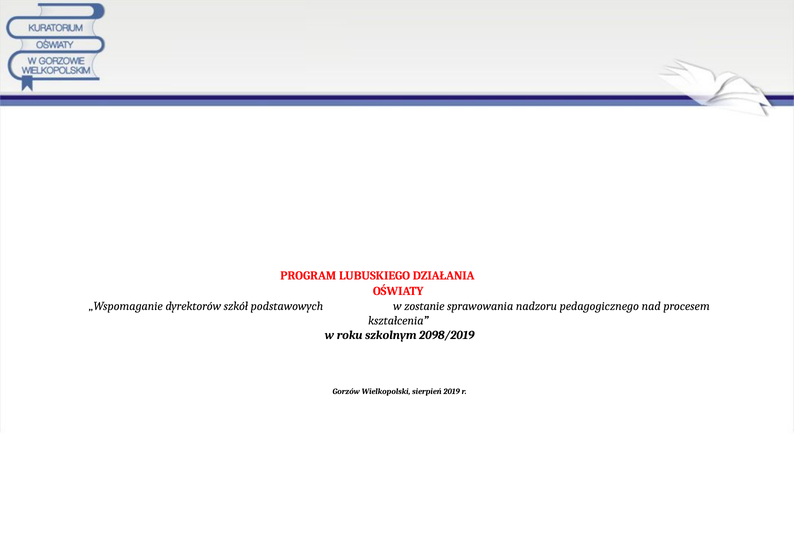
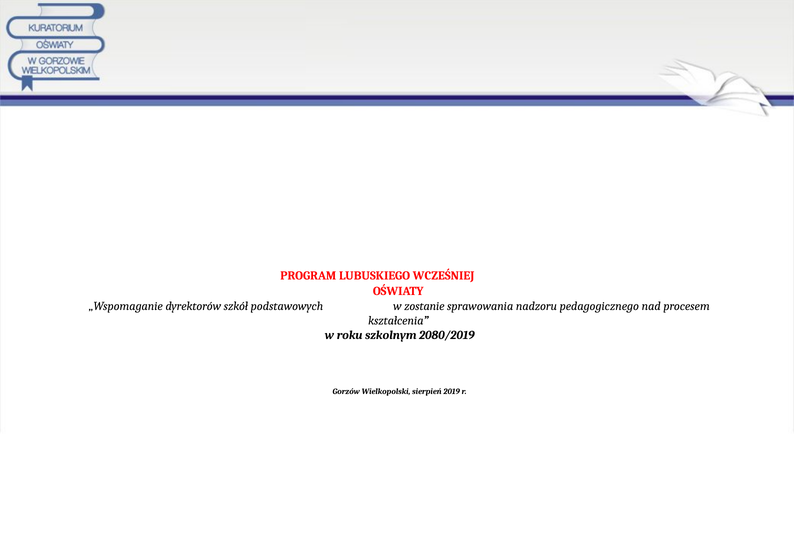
DZIAŁANIA: DZIAŁANIA -> WCZEŚNIEJ (444, 276)
2098/2019: 2098/2019 -> 2080/2019 (447, 335)
